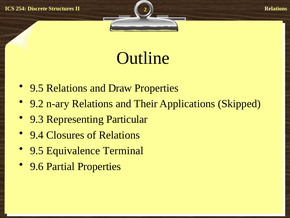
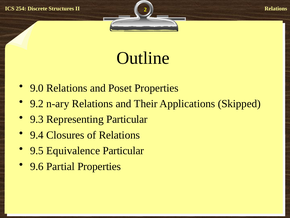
9.5: 9.5 -> 9.0 (37, 88)
Draw: Draw -> Poset (120, 88)
Equivalence Terminal: Terminal -> Particular (123, 150)
